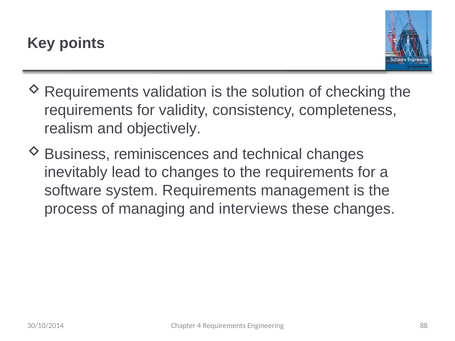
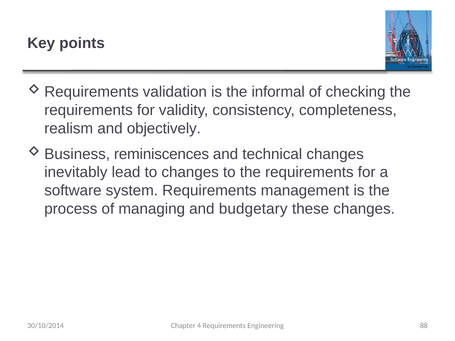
solution: solution -> informal (278, 92)
interviews: interviews -> budgetary (253, 209)
